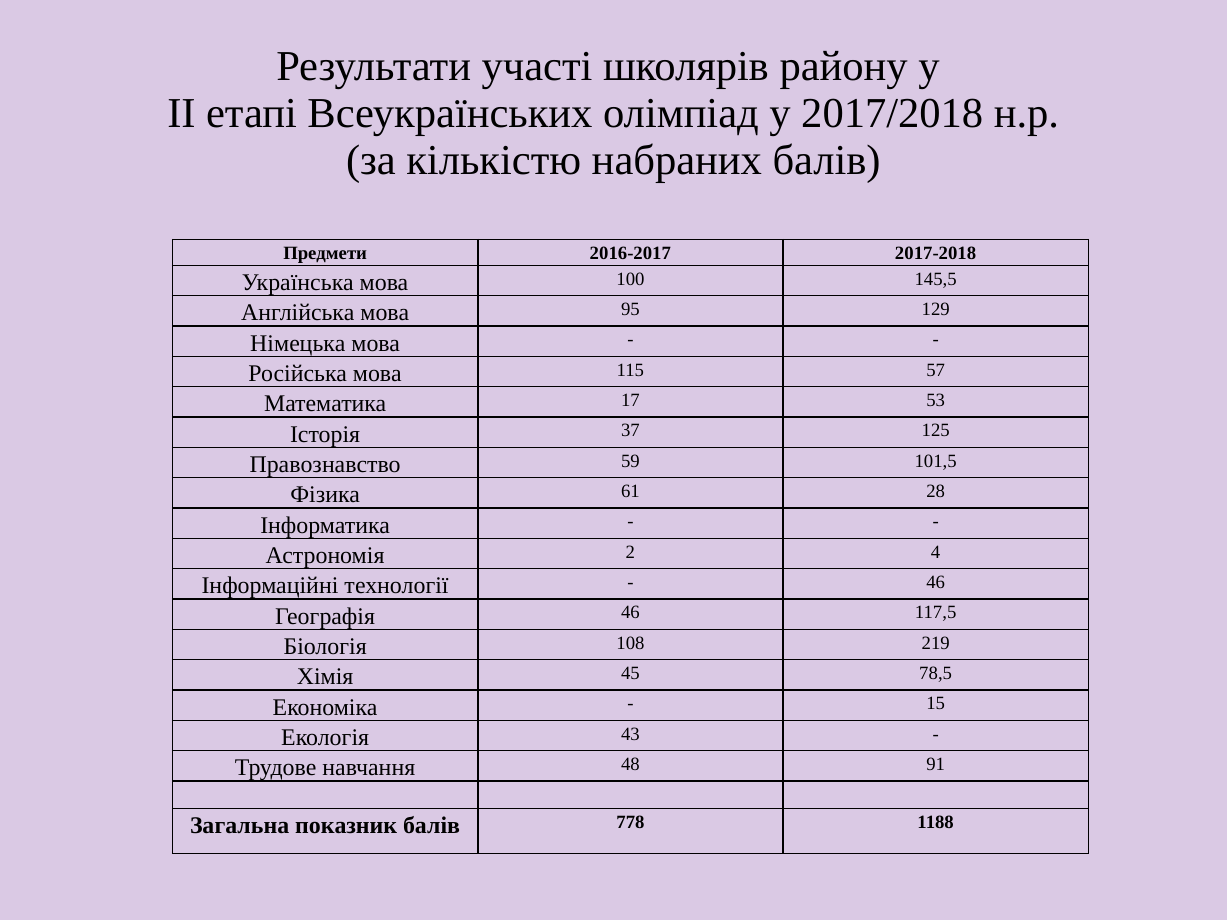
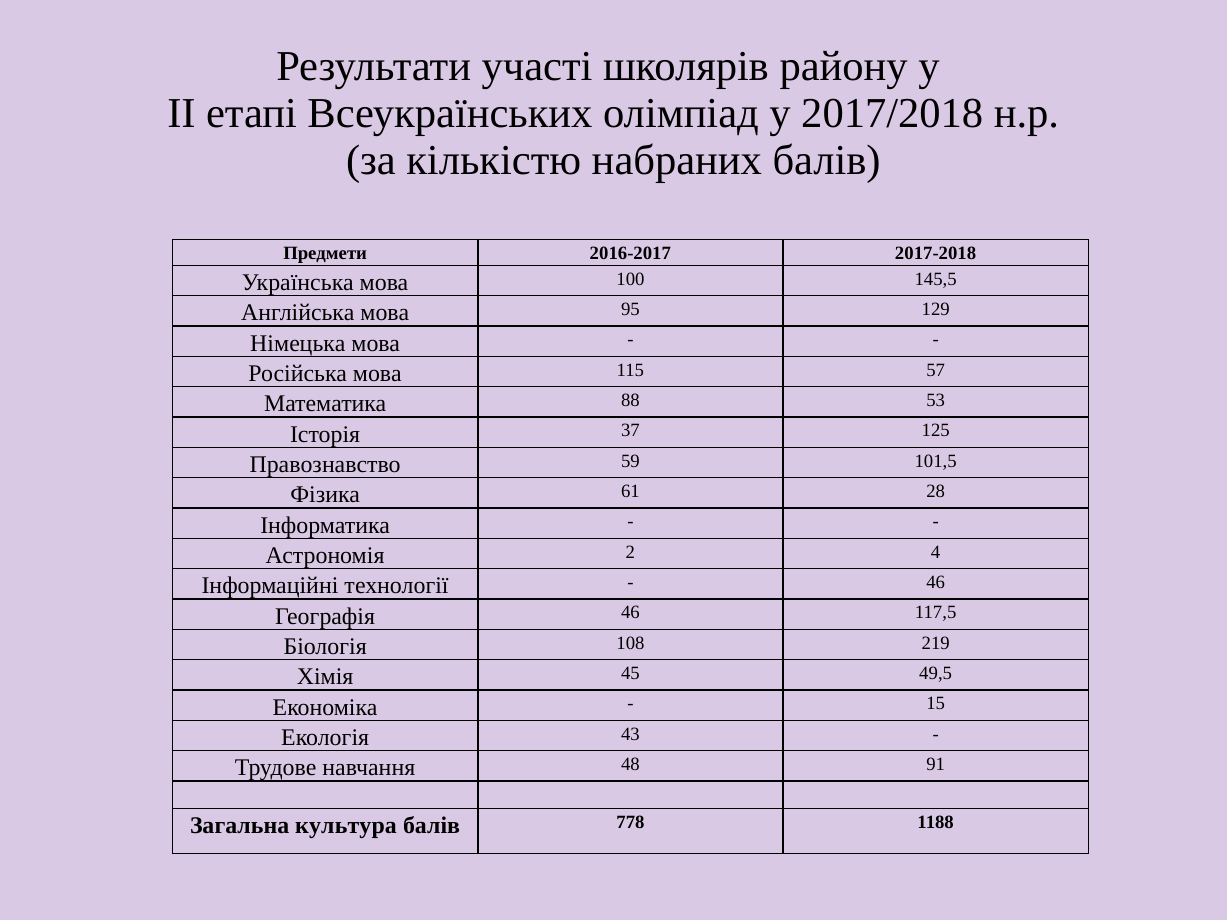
17: 17 -> 88 (630, 400)
78,5: 78,5 -> 49,5 (936, 673)
показник: показник -> культура (346, 826)
